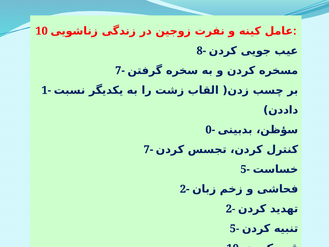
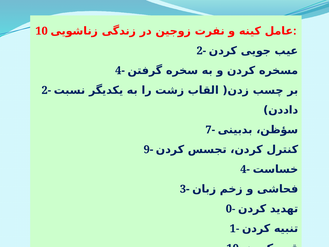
8-: 8- -> 2- (201, 51)
7-: 7- -> 4- (120, 70)
1-: 1- -> 2- (46, 90)
0-: 0- -> 7- (210, 130)
7-: 7- -> 9- (148, 149)
5-: 5- -> 4- (245, 169)
2-: 2- -> 3- (185, 189)
2-: 2- -> 0- (231, 209)
5-: 5- -> 1- (234, 228)
